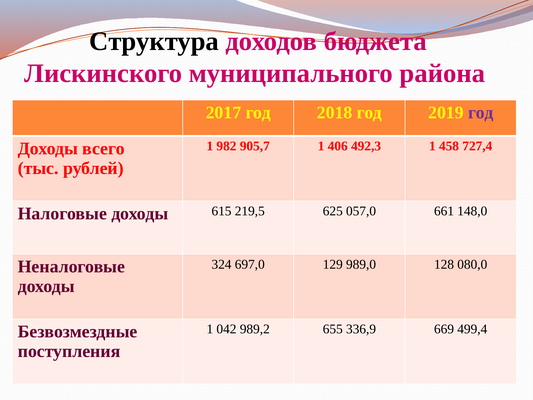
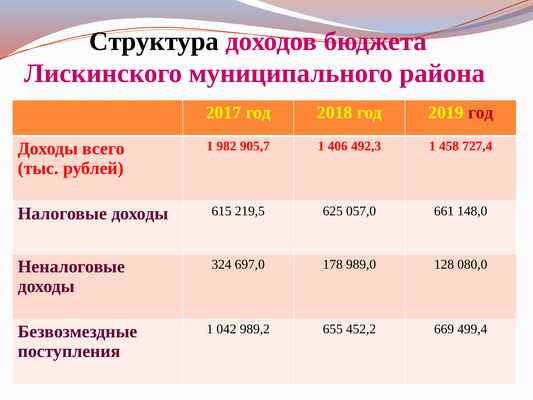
год colour: purple -> red (481, 113)
129: 129 -> 178 (333, 264)
336,9: 336,9 -> 452,2 (361, 329)
